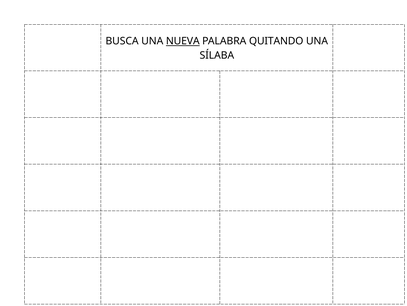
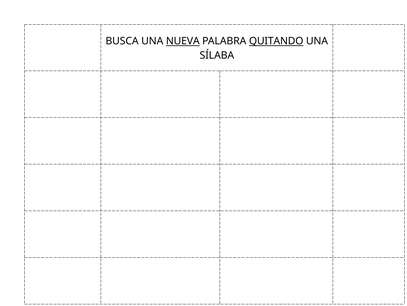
QUITANDO underline: none -> present (276, 41)
